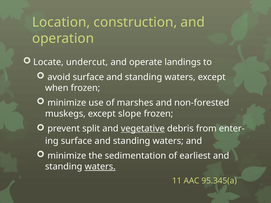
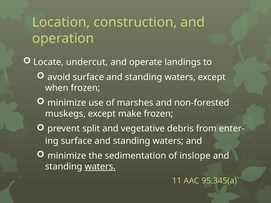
slope: slope -> make (130, 114)
vegetative underline: present -> none (143, 129)
earliest: earliest -> inslope (195, 156)
